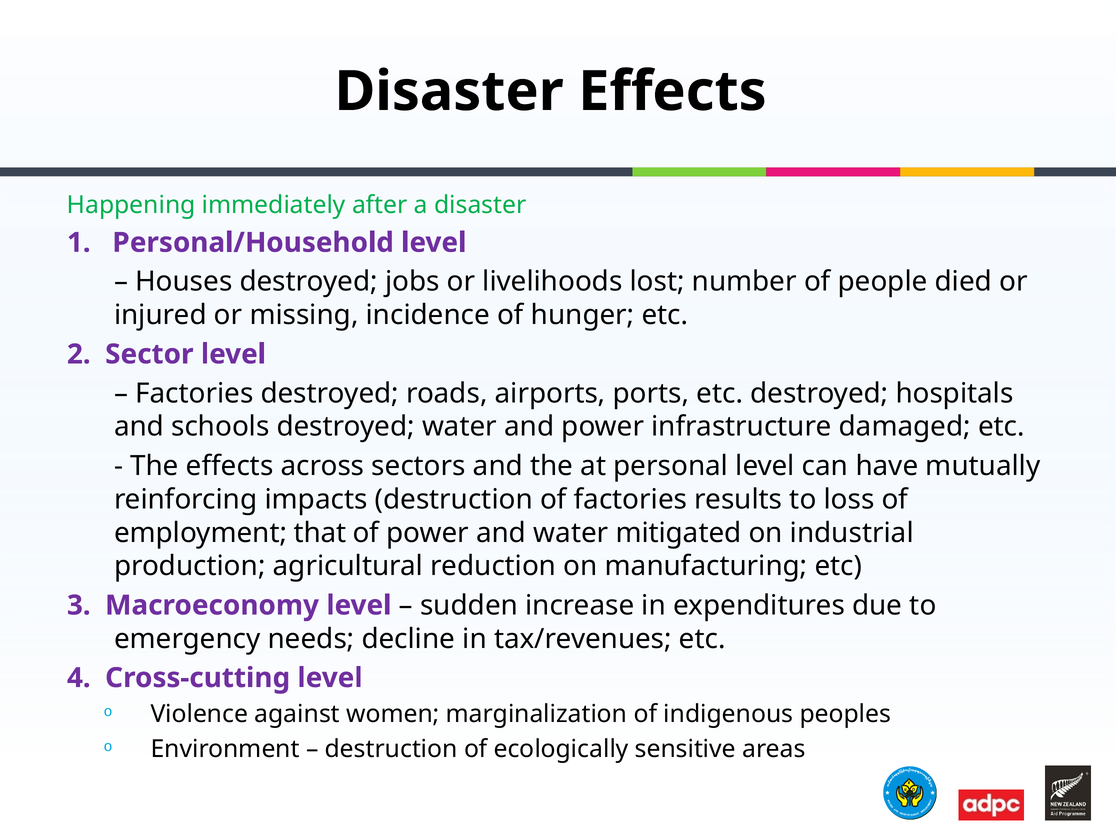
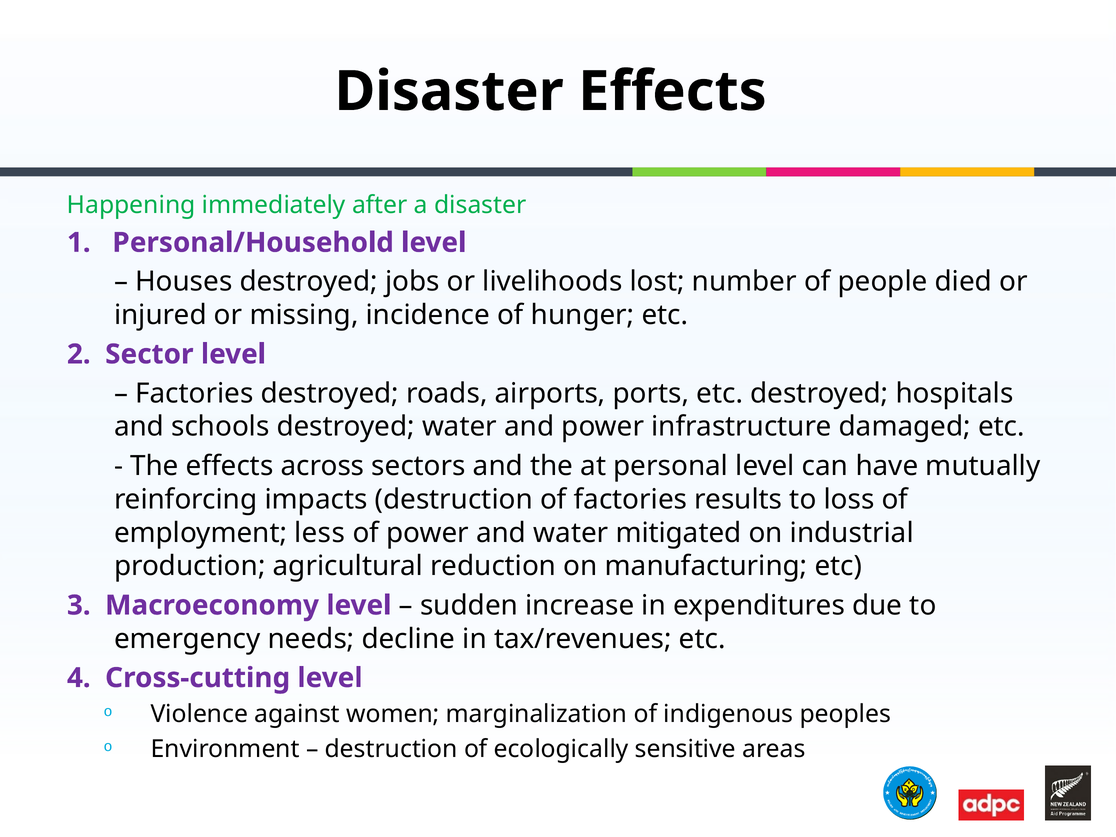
that: that -> less (320, 533)
